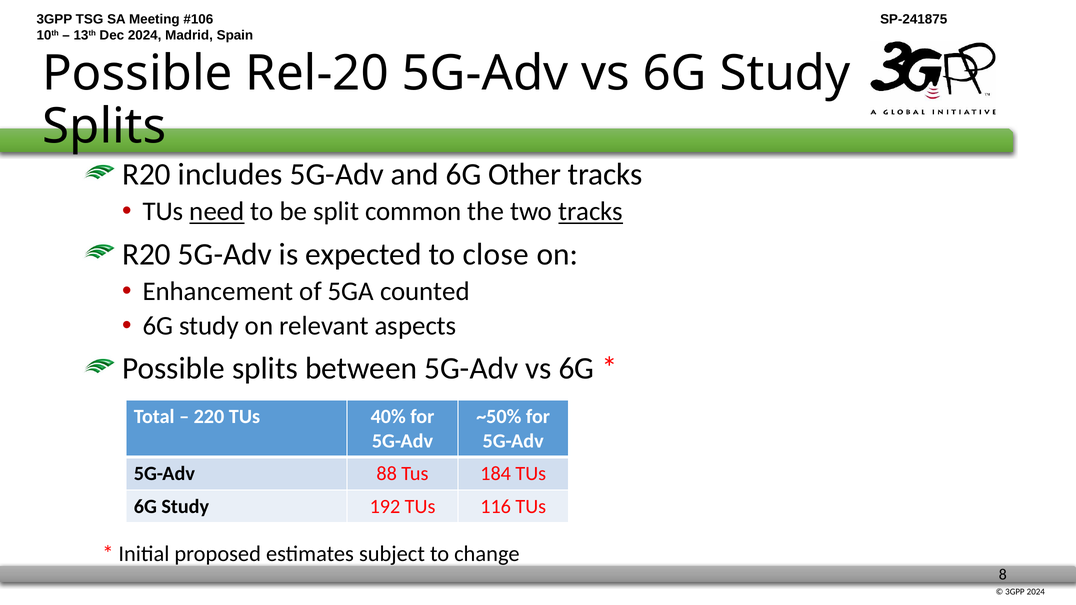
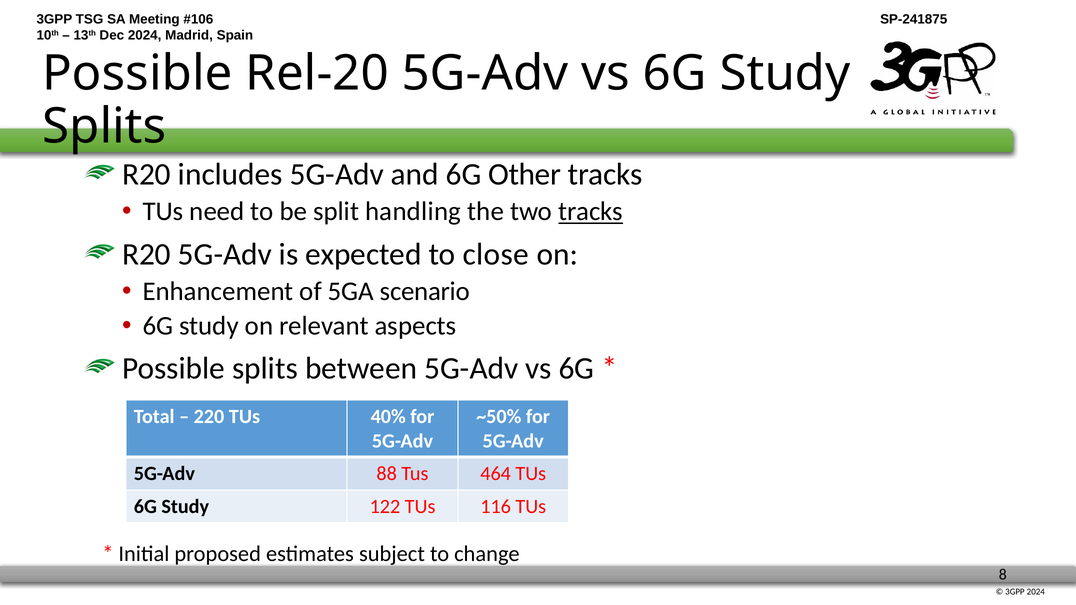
need underline: present -> none (217, 212)
common: common -> handling (413, 212)
counted: counted -> scenario (425, 291)
184: 184 -> 464 (496, 474)
192: 192 -> 122 (385, 507)
